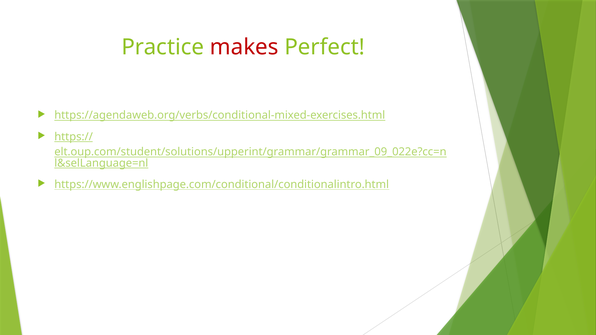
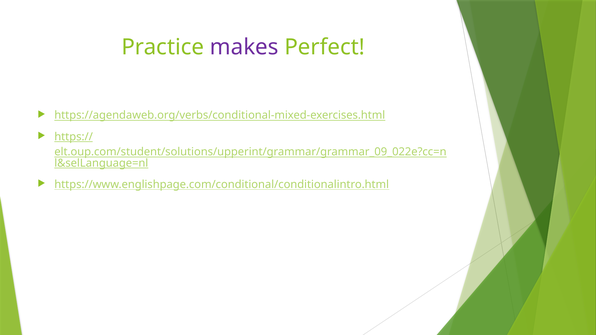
makes colour: red -> purple (244, 47)
